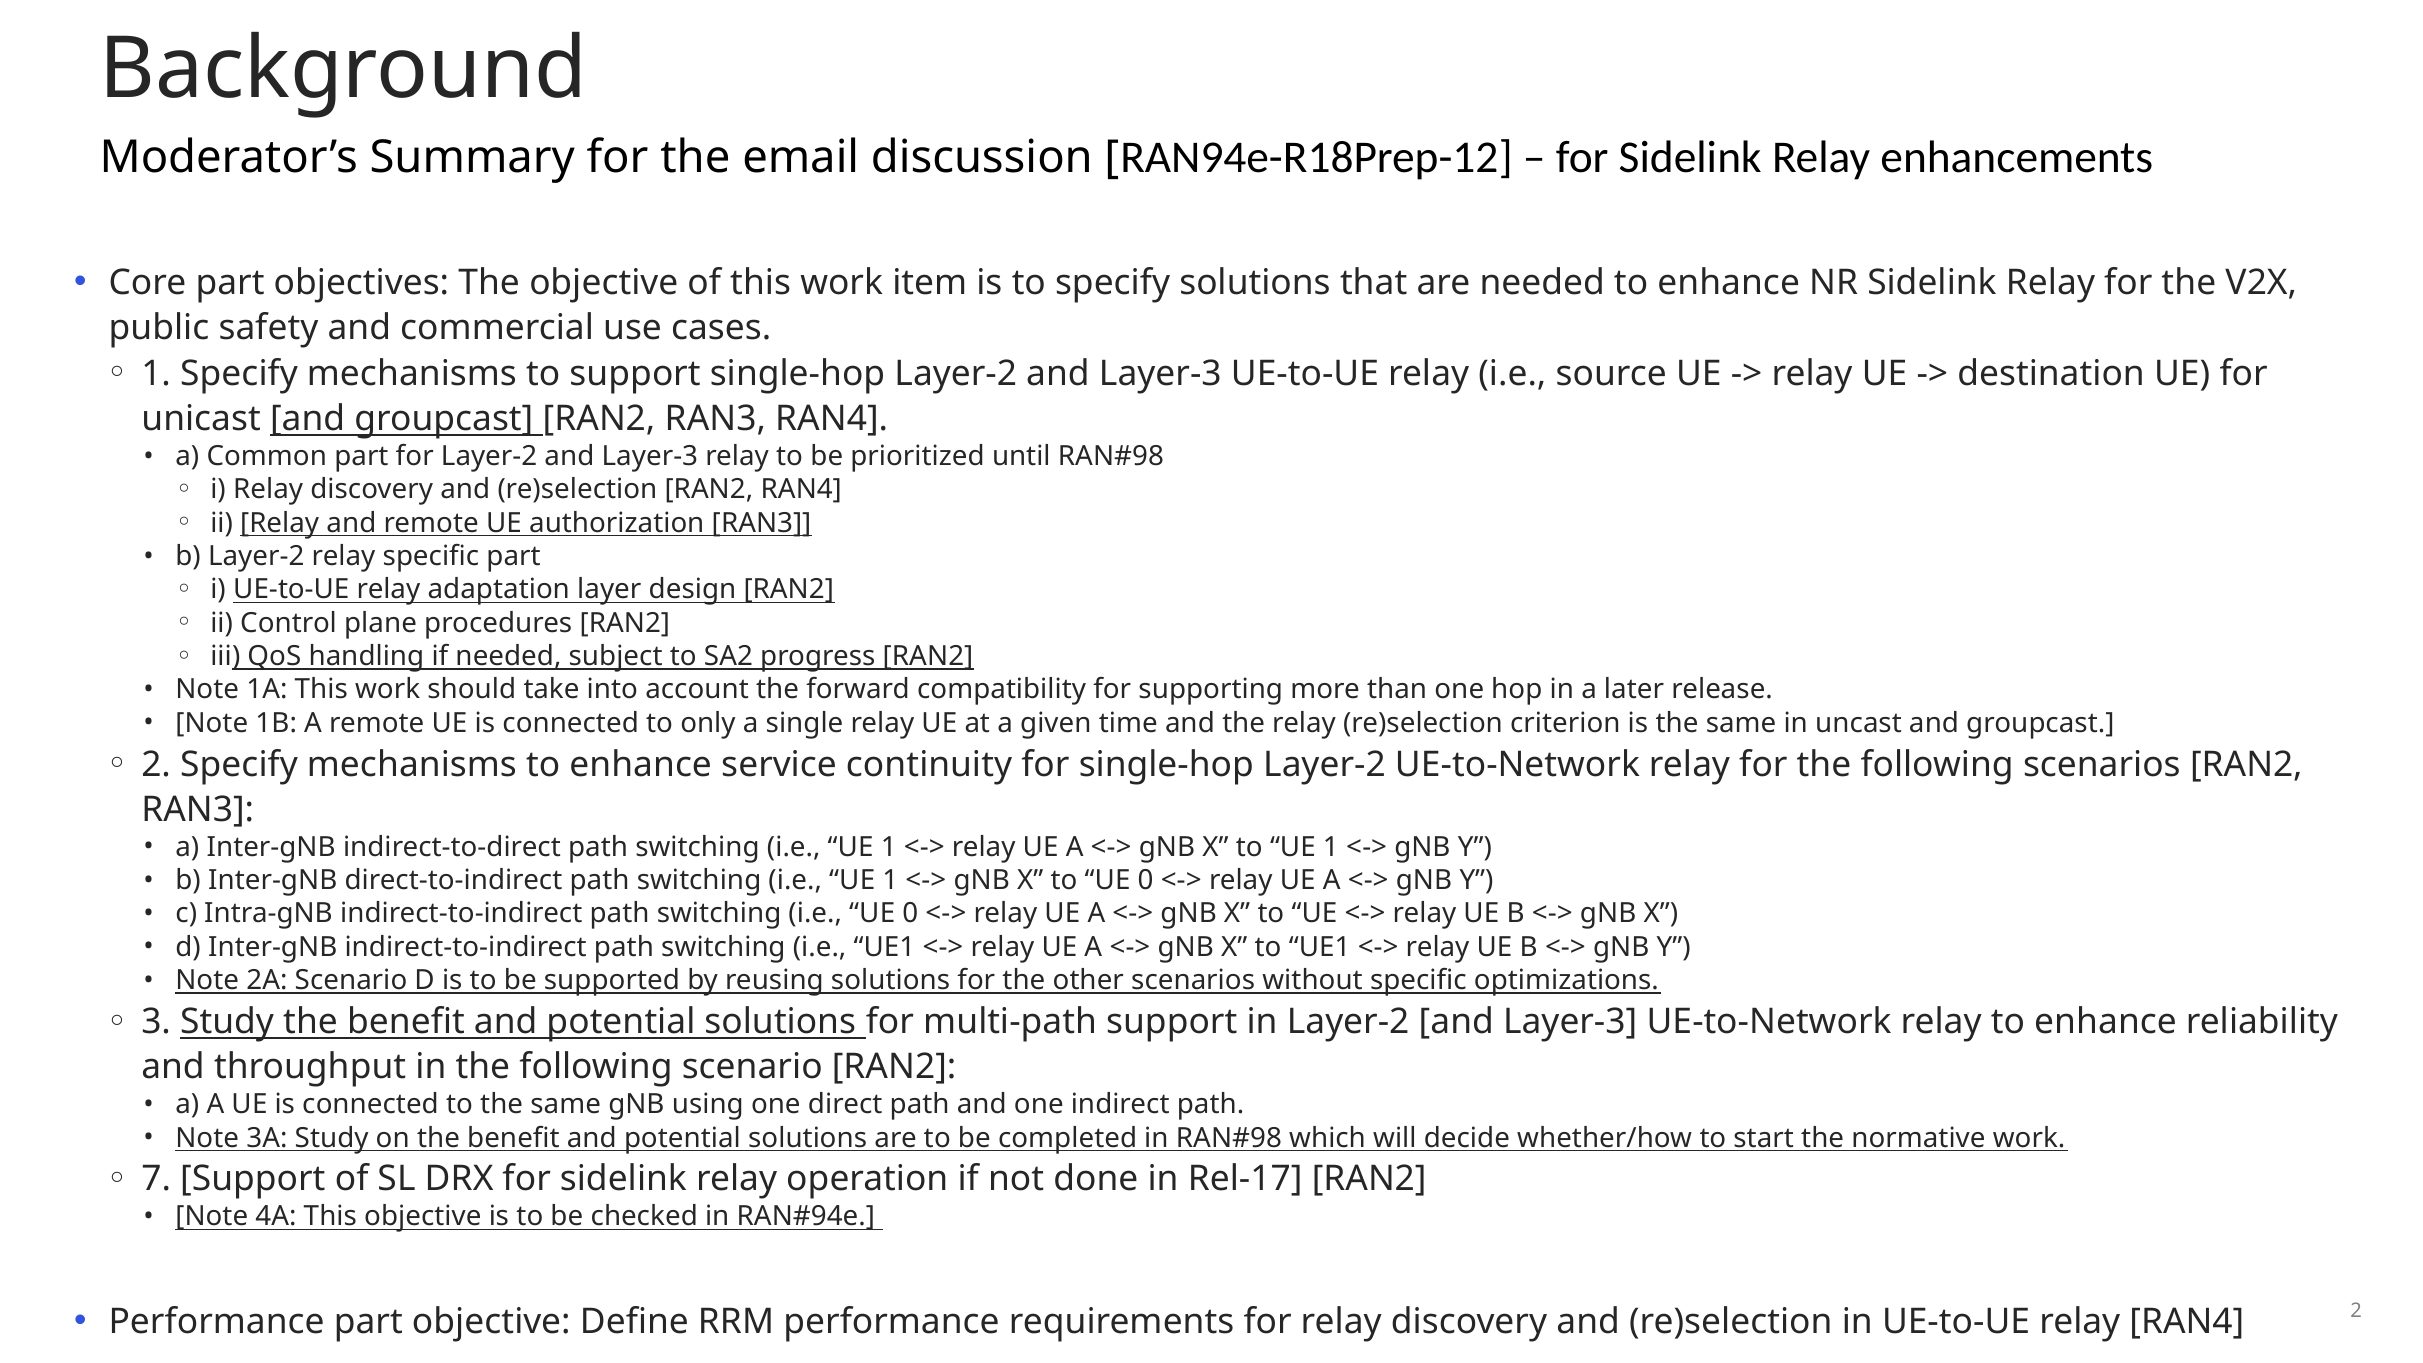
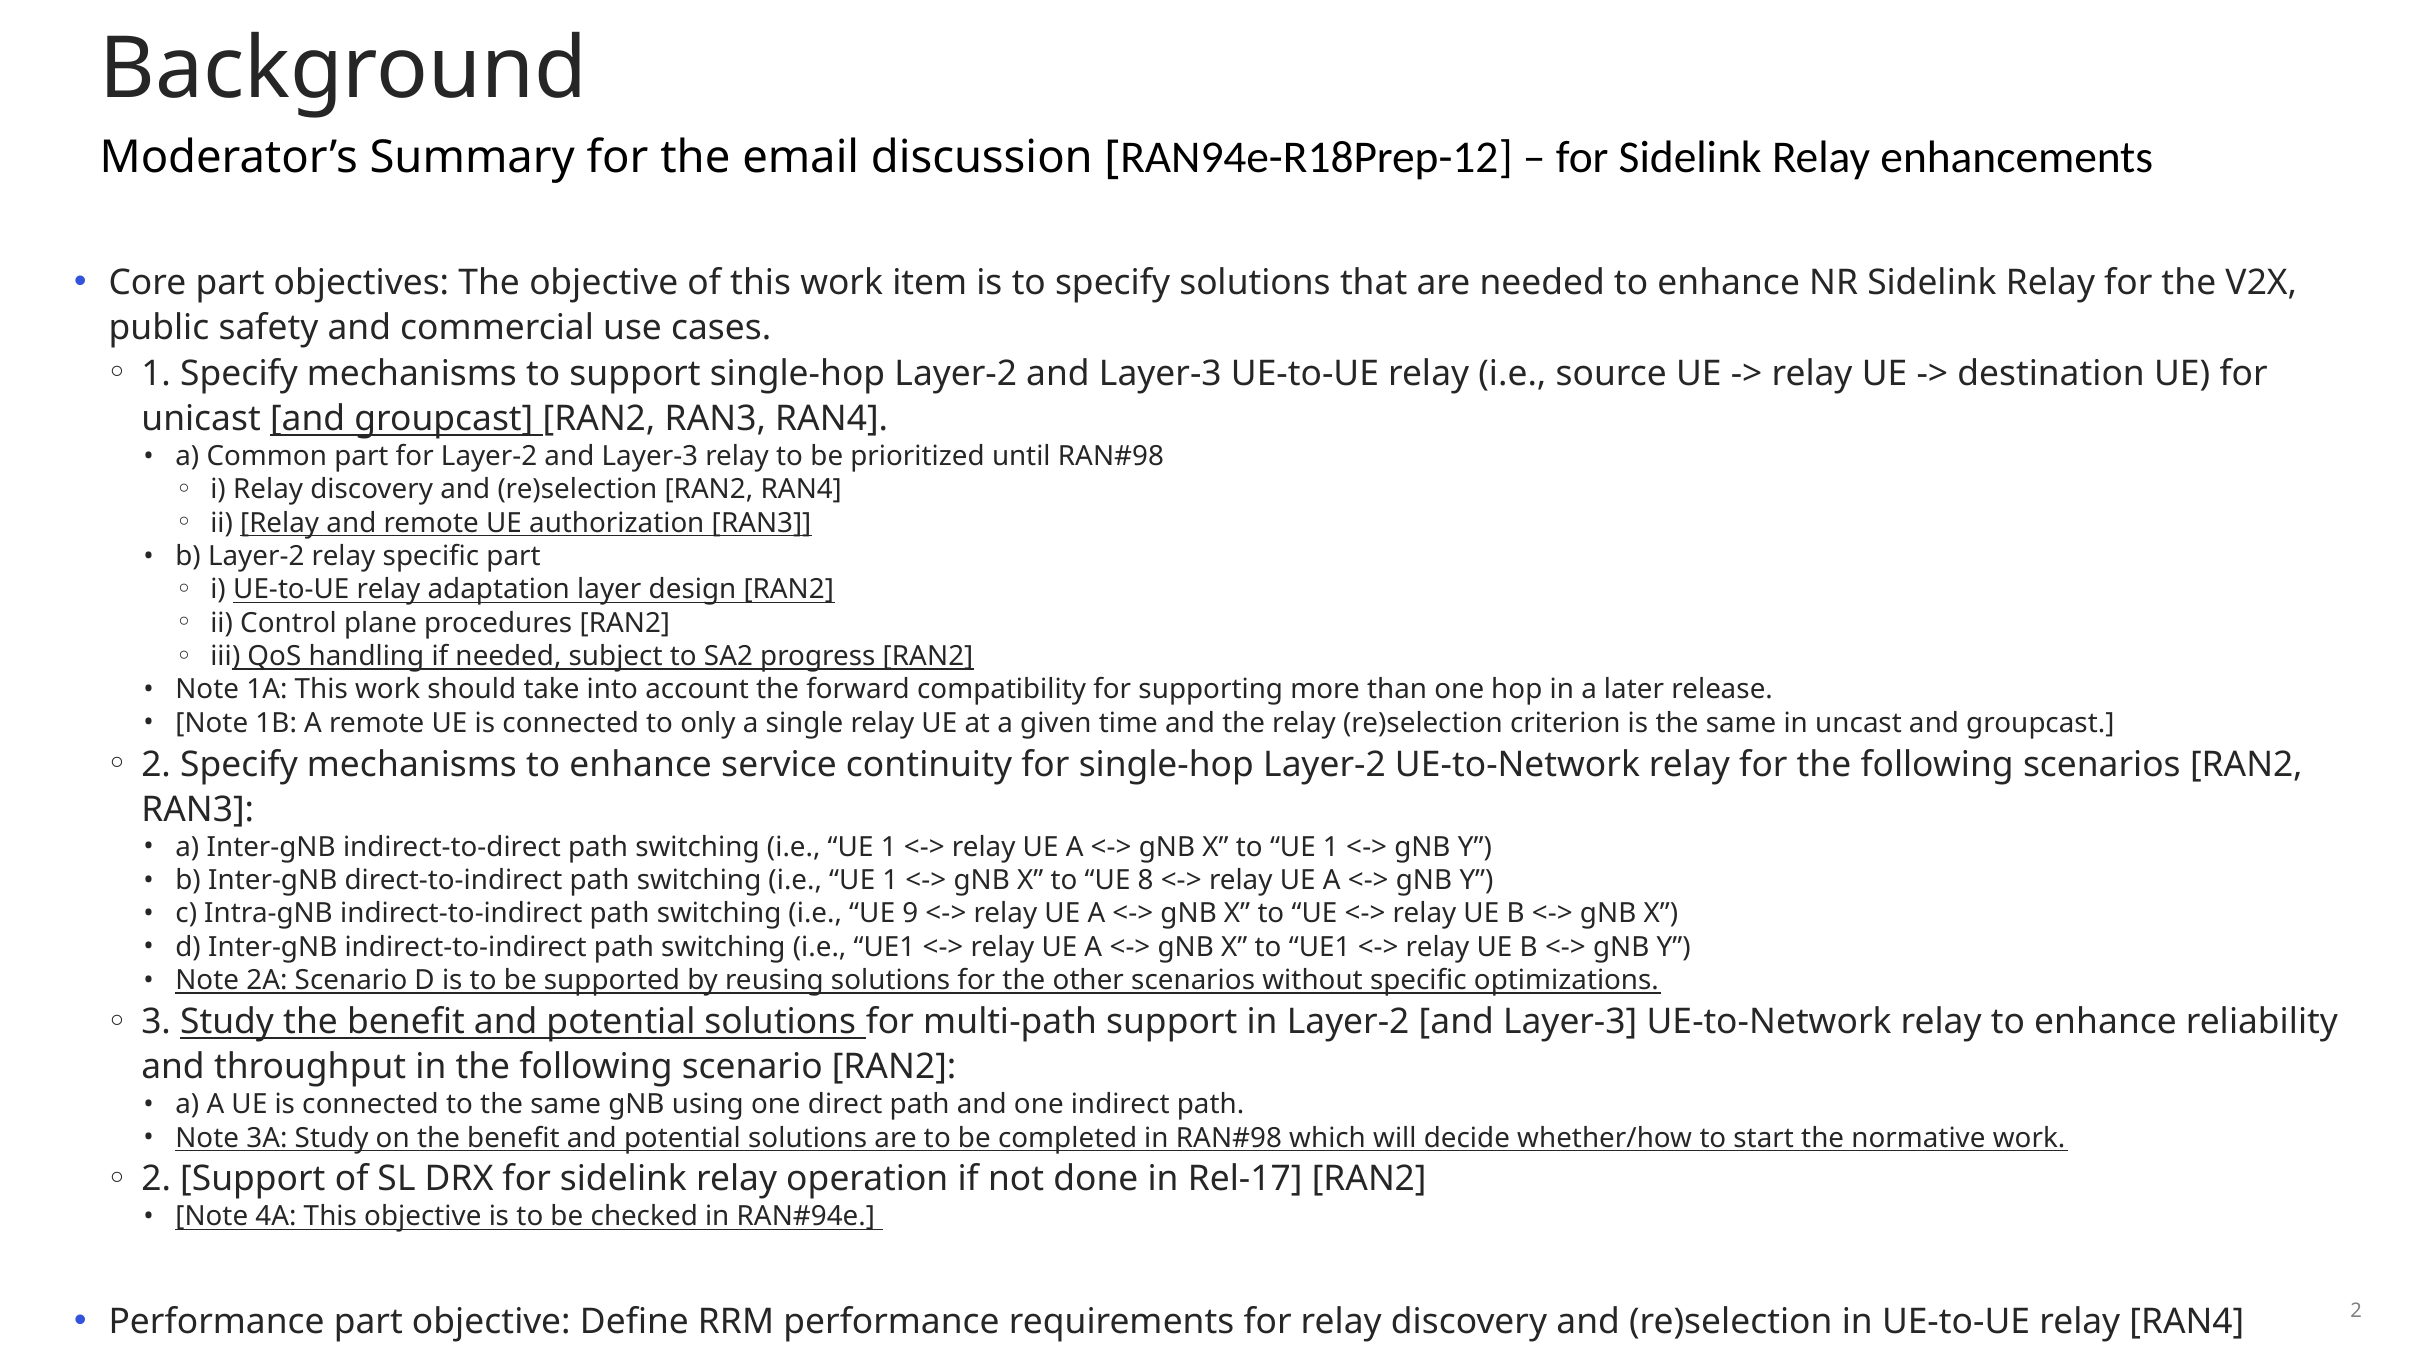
to UE 0: 0 -> 8 (1146, 880)
i.e UE 0: 0 -> 9 (910, 914)
7: 7 -> 2 (156, 1179)
